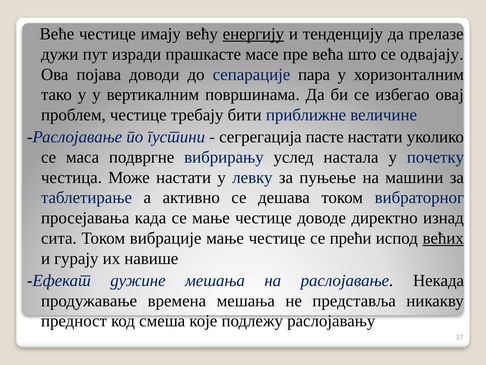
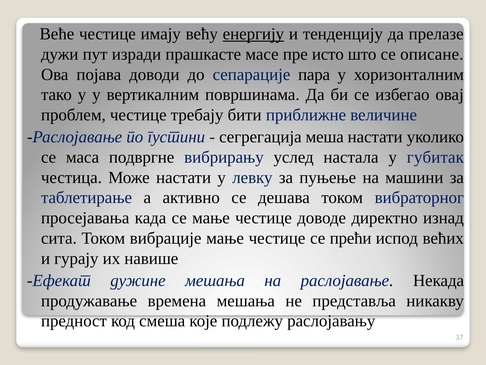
већа: већа -> исто (328, 54)
одвајају: одвајају -> описане (432, 54)
пасте: пасте -> меша (325, 137)
почетку: почетку -> губитак (435, 157)
већих underline: present -> none (443, 238)
